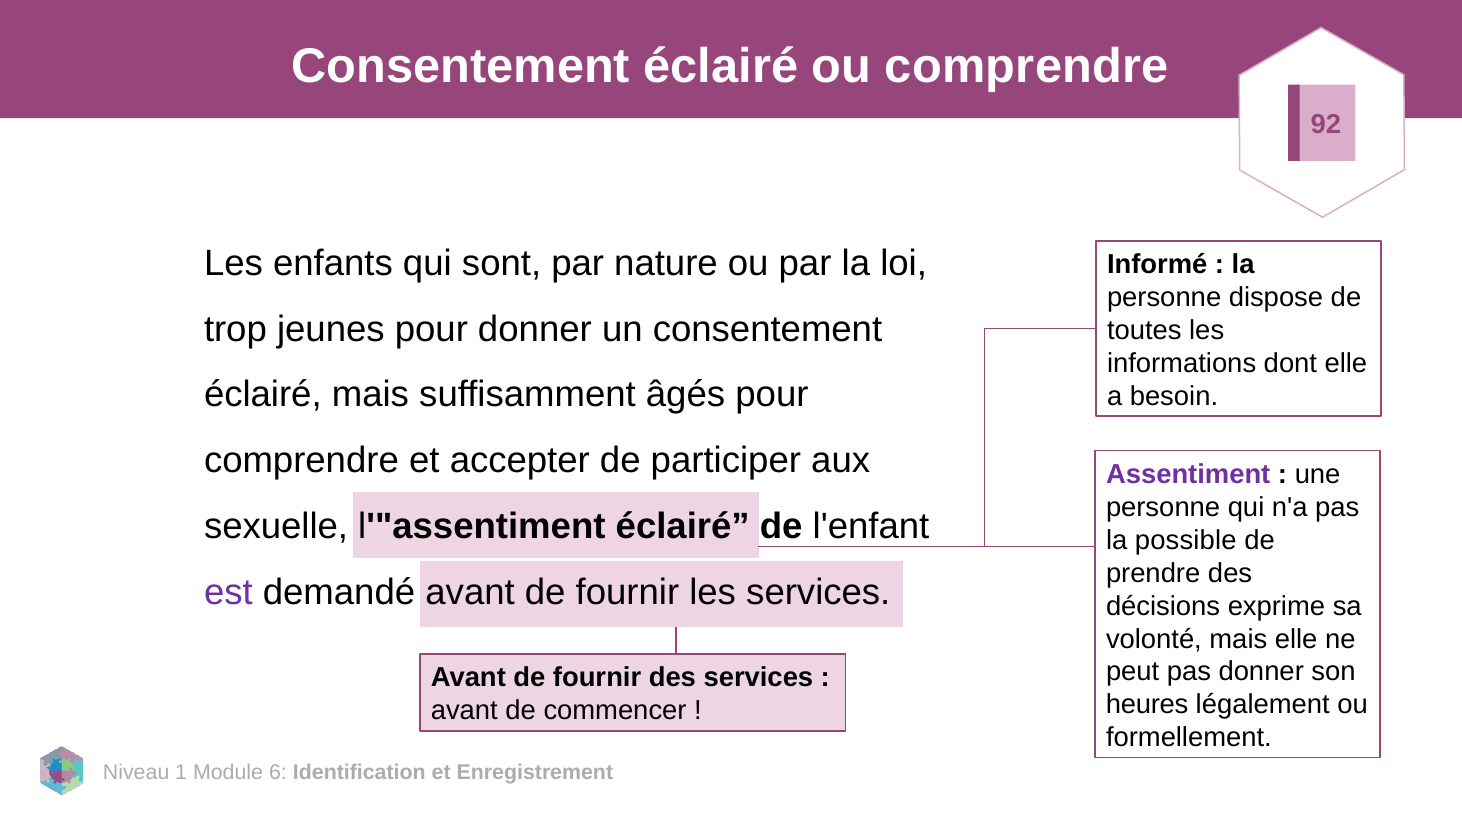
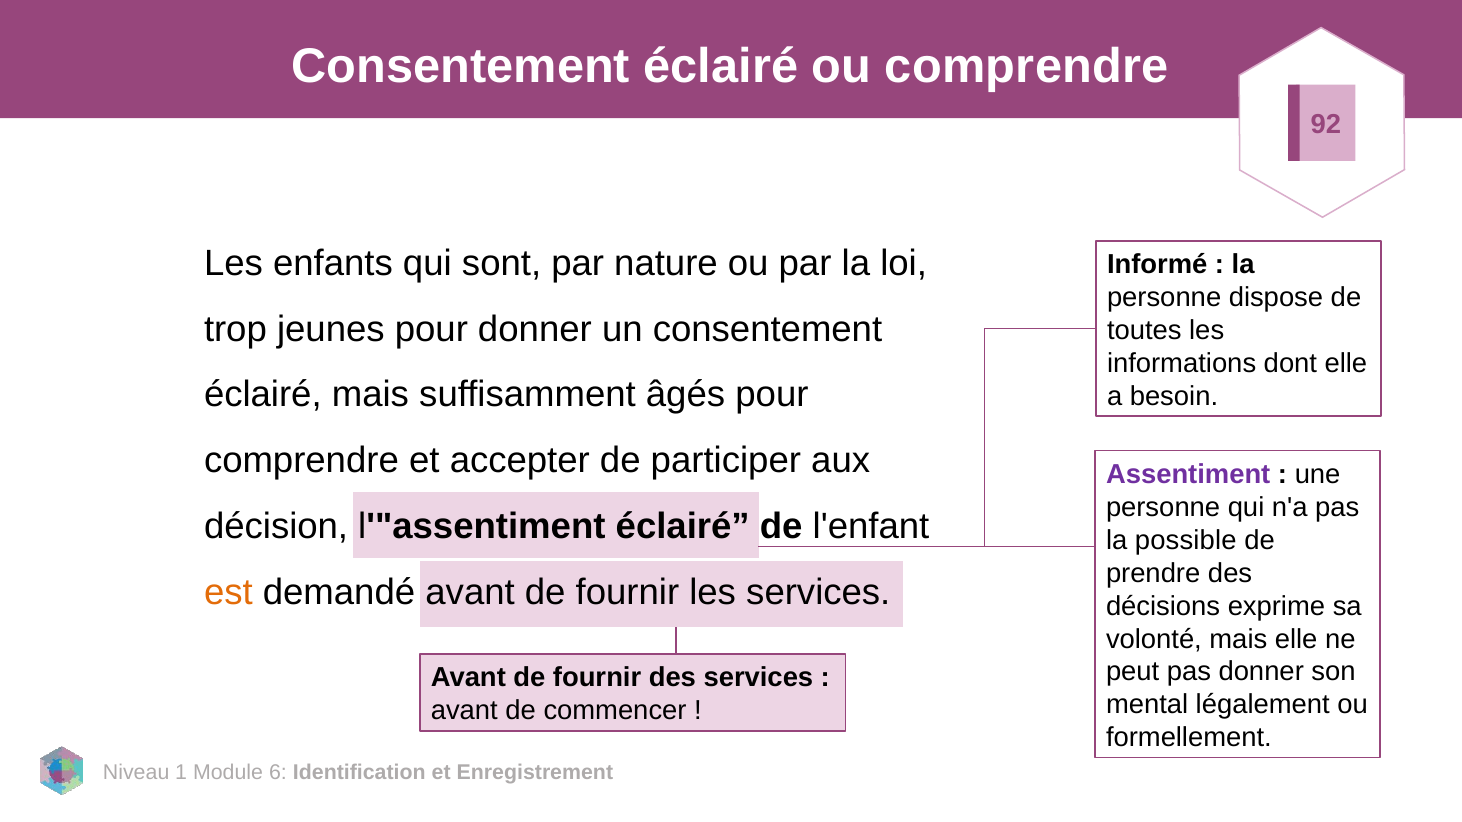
sexuelle: sexuelle -> décision (276, 527)
est colour: purple -> orange (228, 592)
heures: heures -> mental (1147, 705)
